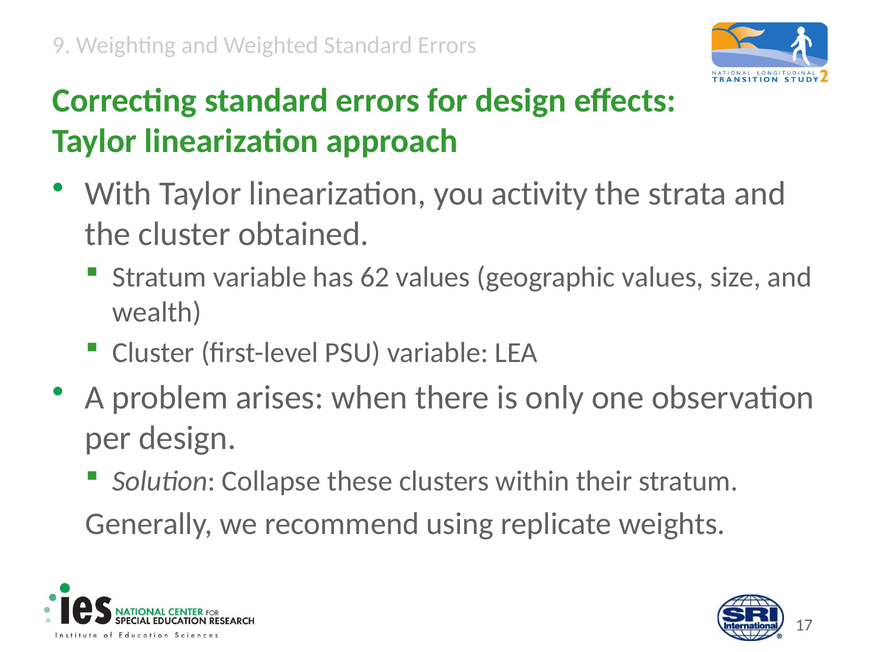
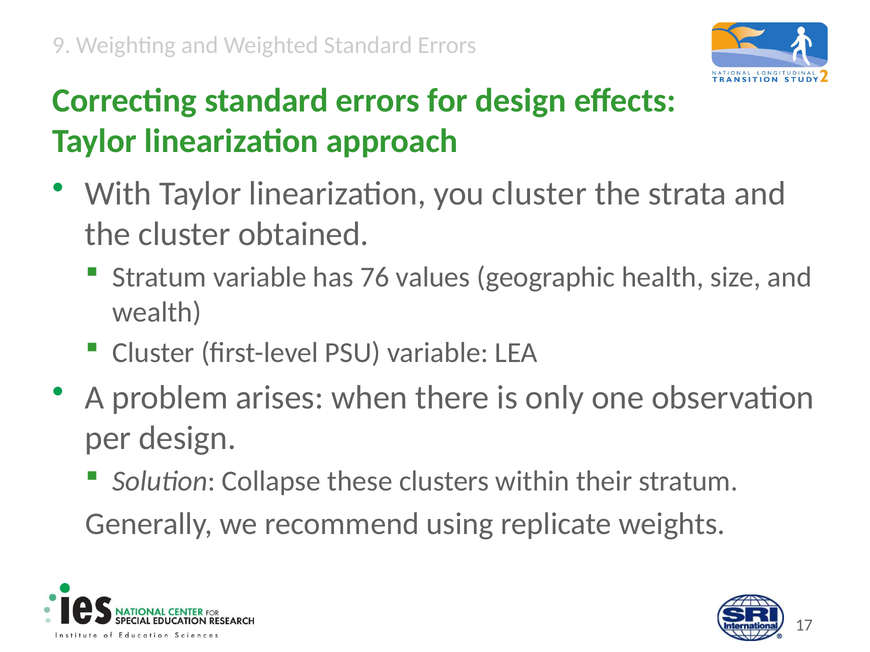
you activity: activity -> cluster (539, 194)
62: 62 -> 76 (375, 278)
geographic values: values -> health (663, 278)
